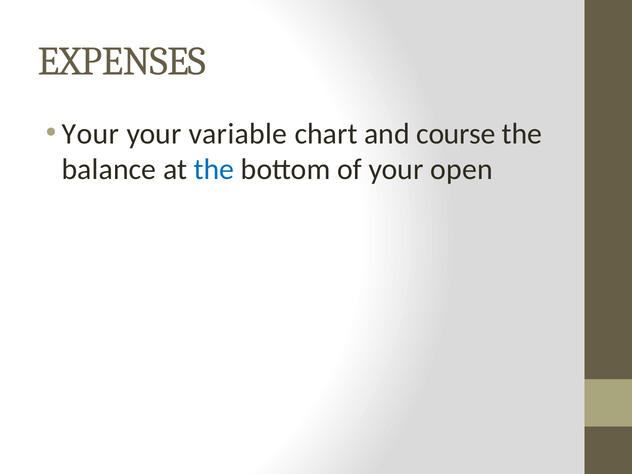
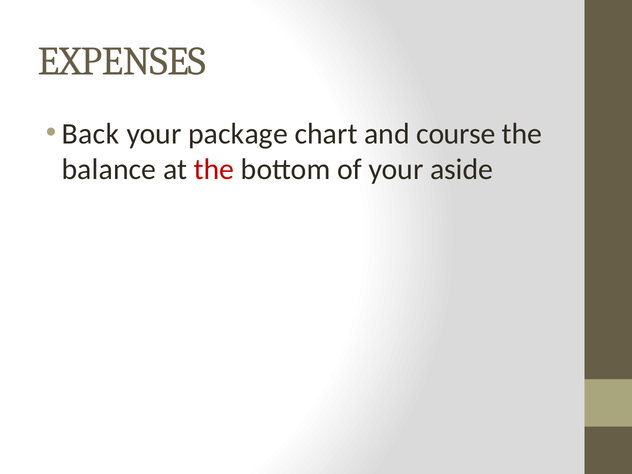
Your: Your -> Back (91, 134)
variable: variable -> package (238, 134)
the colour: blue -> red (214, 170)
open: open -> aside (462, 170)
